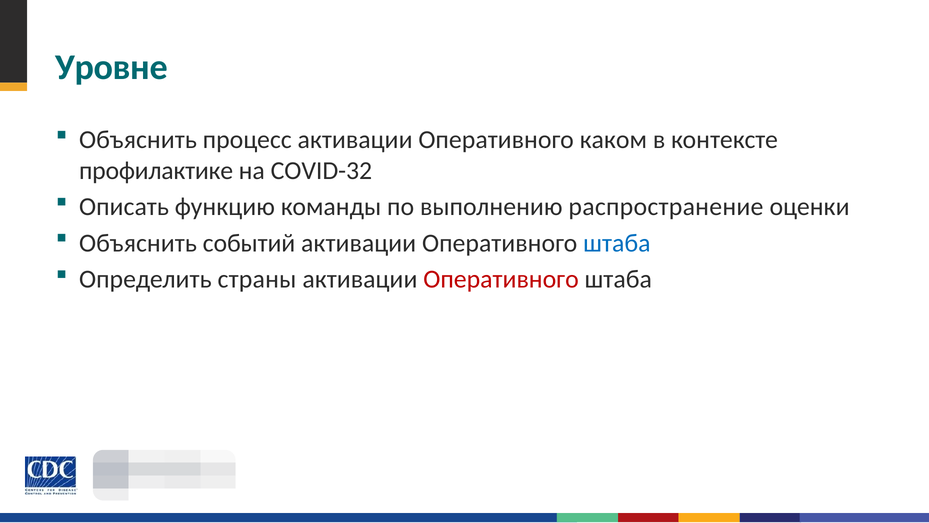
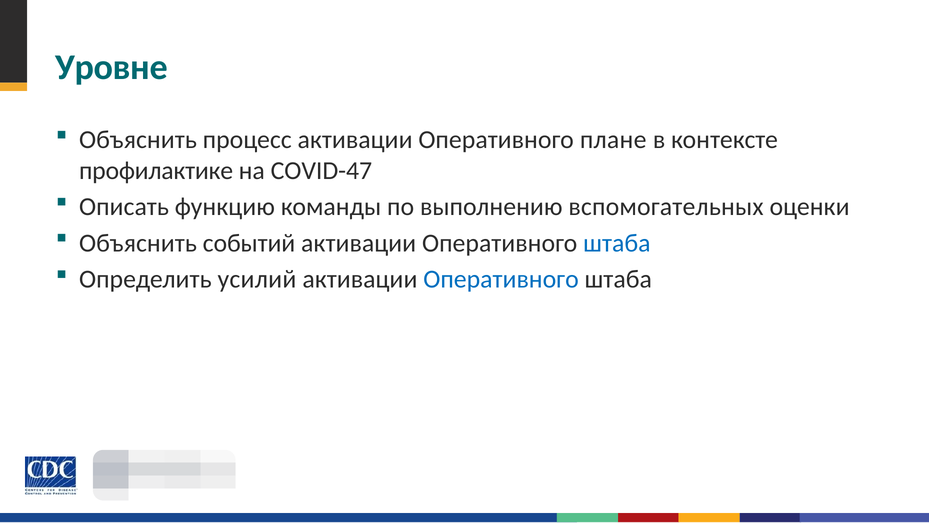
каком: каком -> плане (613, 140)
COVID-32: COVID-32 -> COVID-47 (321, 171)
распространение: распространение -> вспомогательных (666, 207)
страны: страны -> усилий (257, 279)
Оперативного colour: red -> blue (501, 279)
